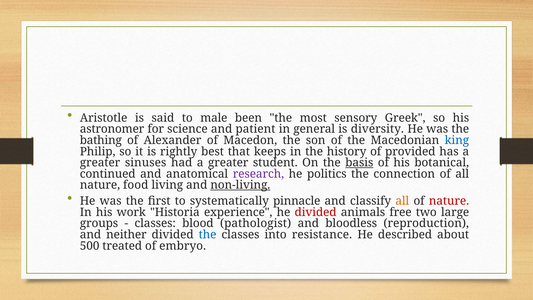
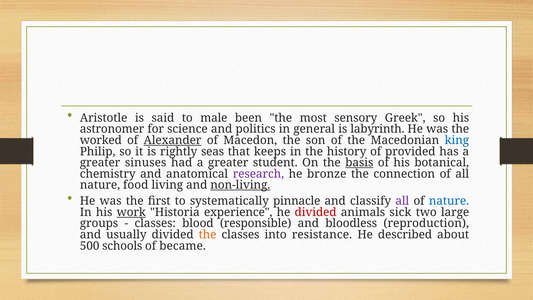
patient: patient -> politics (256, 129)
diversity: diversity -> labyrinth (377, 129)
bathing: bathing -> worked (101, 140)
Alexander underline: none -> present (173, 140)
best: best -> seas (213, 151)
continued: continued -> chemistry (108, 174)
politics: politics -> bronze (327, 174)
all colour: orange -> purple (402, 201)
nature colour: red -> blue (449, 201)
work underline: none -> present (131, 212)
free: free -> sick (400, 212)
pathologist: pathologist -> responsible (256, 223)
neither: neither -> usually (126, 235)
the colour: blue -> orange (208, 235)
treated: treated -> schools (122, 246)
embryo: embryo -> became (183, 246)
